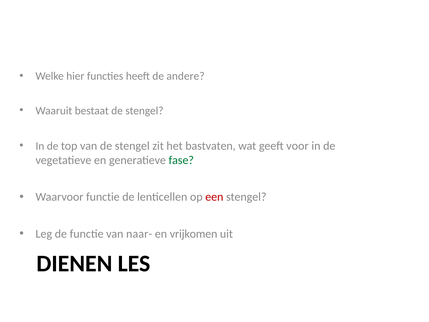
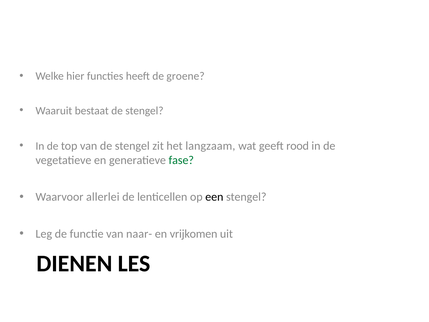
andere: andere -> groene (186, 76)
bastvaten: bastvaten -> langzaam (210, 146)
voor: voor -> rood (298, 146)
Waarvoor functie: functie -> allerlei (103, 197)
een colour: red -> black (214, 197)
